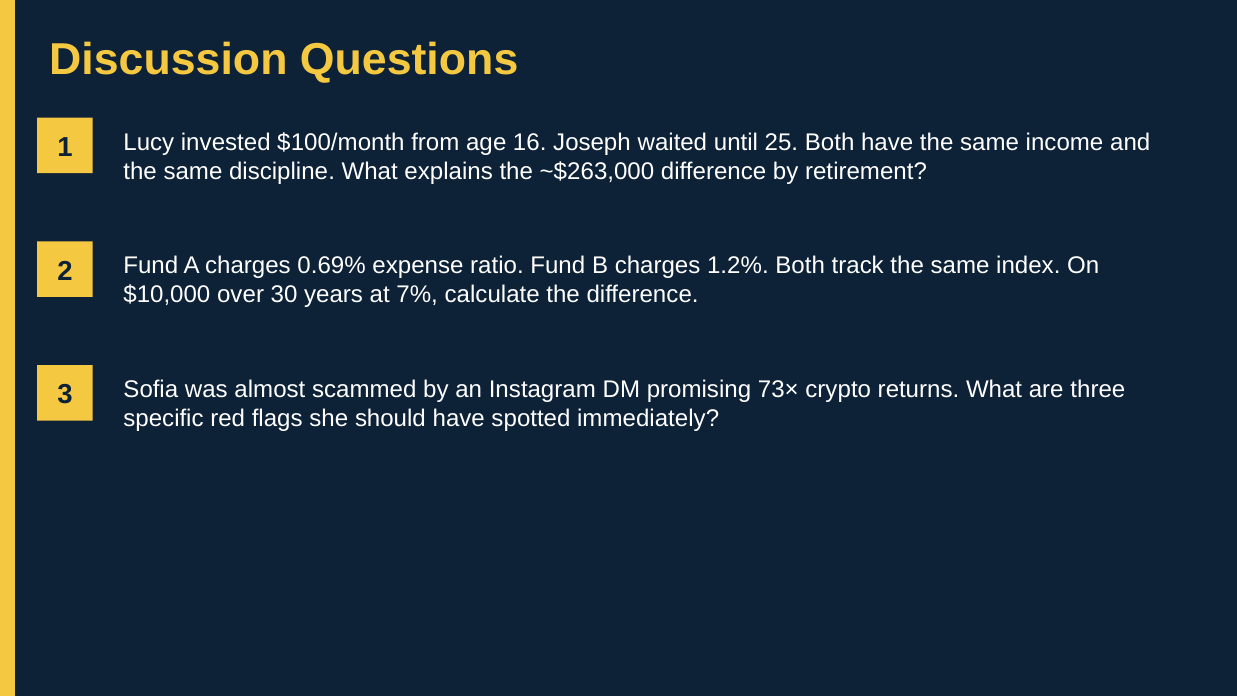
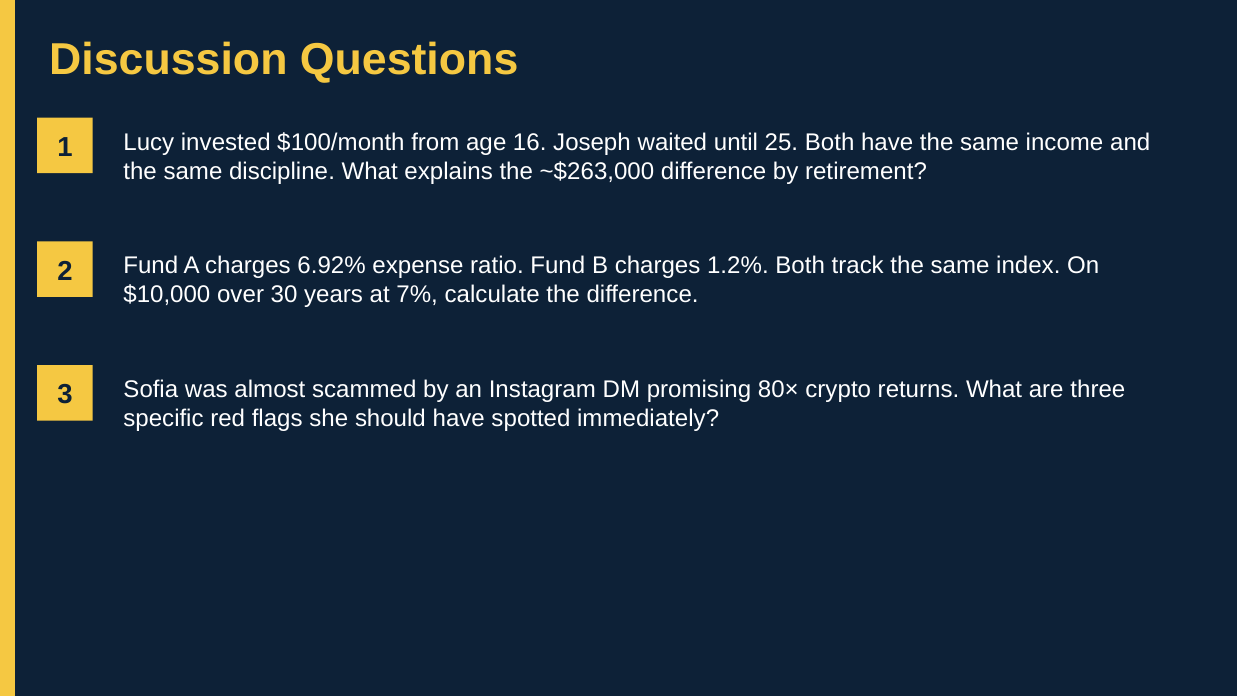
0.69%: 0.69% -> 6.92% (332, 266)
73×: 73× -> 80× (778, 390)
